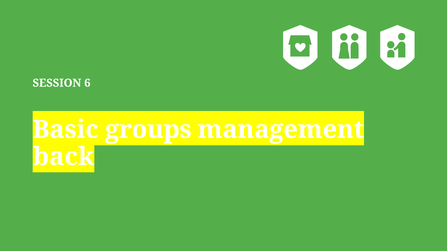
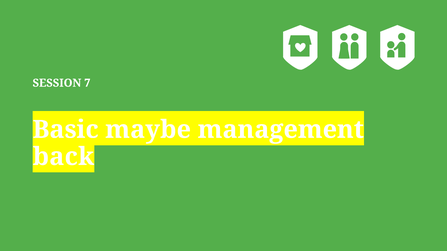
6: 6 -> 7 (87, 83)
groups: groups -> maybe (148, 130)
